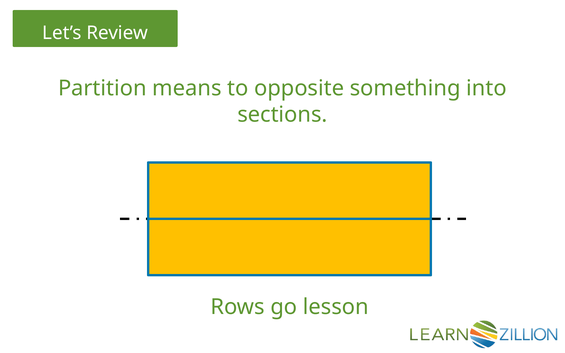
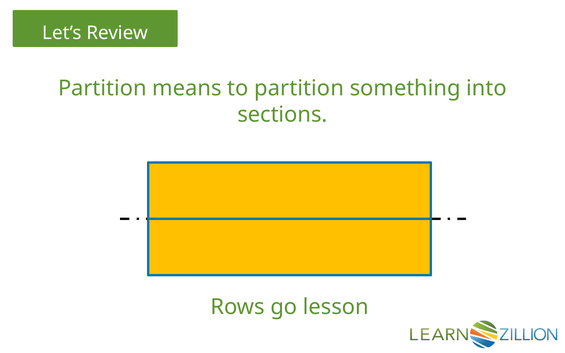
to opposite: opposite -> partition (299, 88)
